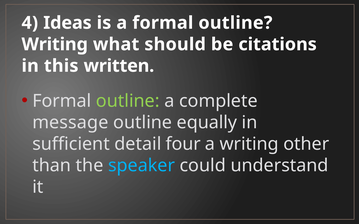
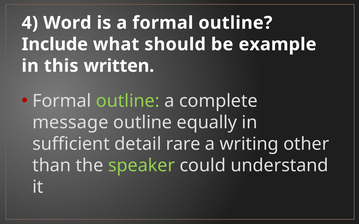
Ideas: Ideas -> Word (67, 23)
Writing: Writing -> Include (55, 44)
citations: citations -> example (278, 44)
four: four -> rare (183, 144)
speaker colour: light blue -> light green (142, 166)
